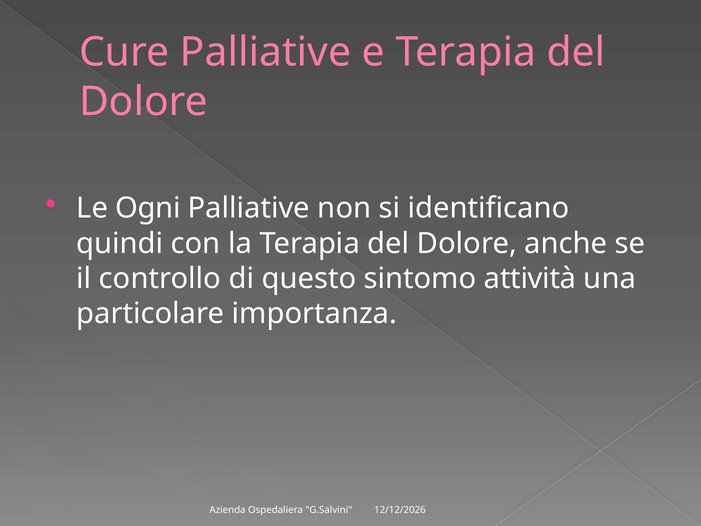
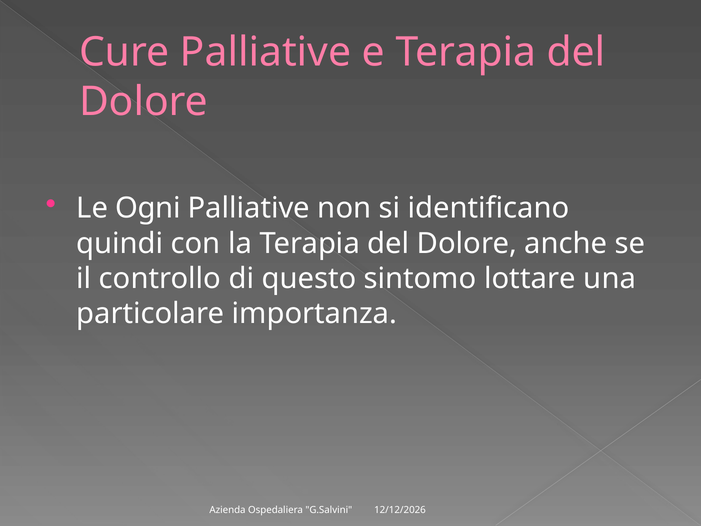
attività: attività -> lottare (530, 278)
